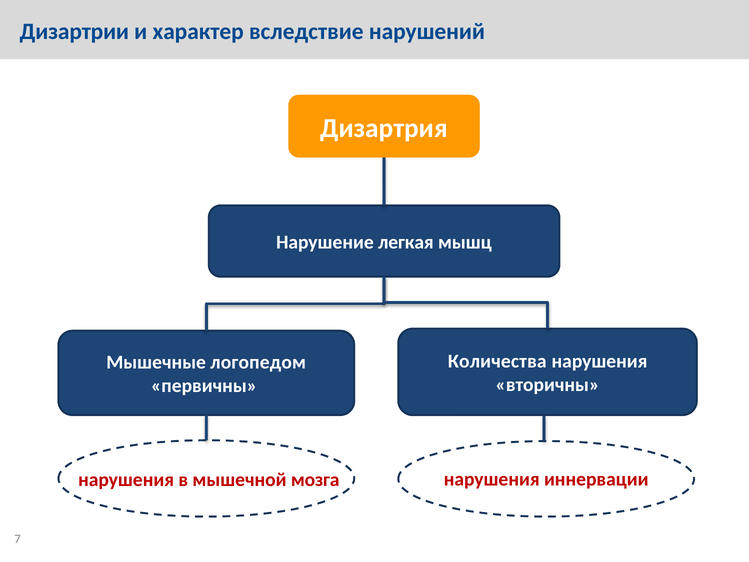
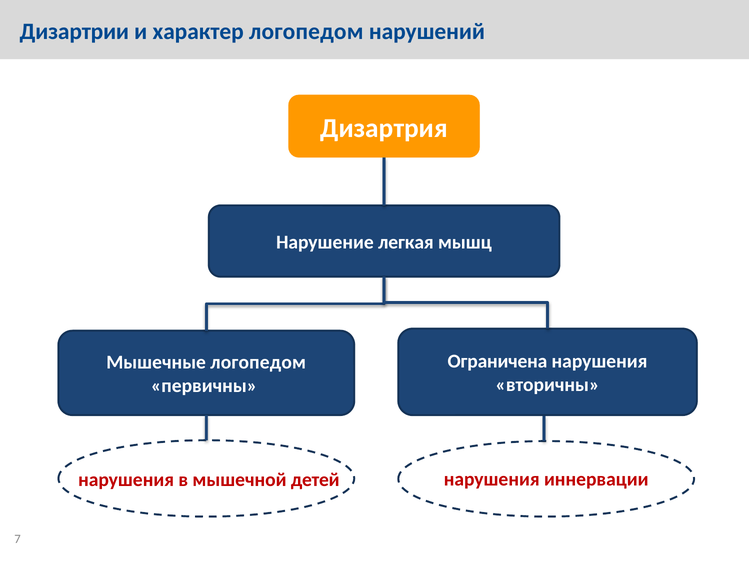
характер вследствие: вследствие -> логопедом (306, 31)
Количества: Количества -> Ограничена (497, 361)
мозга: мозга -> детей (315, 480)
